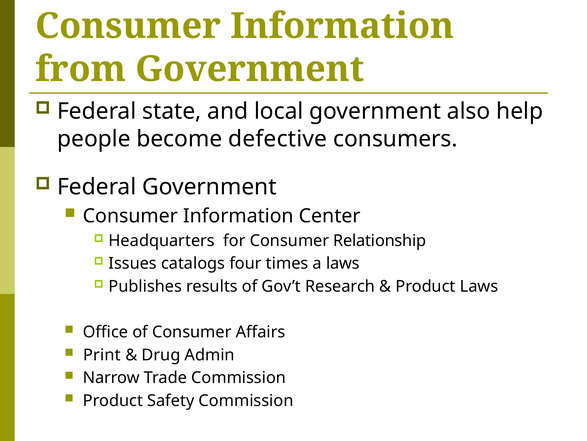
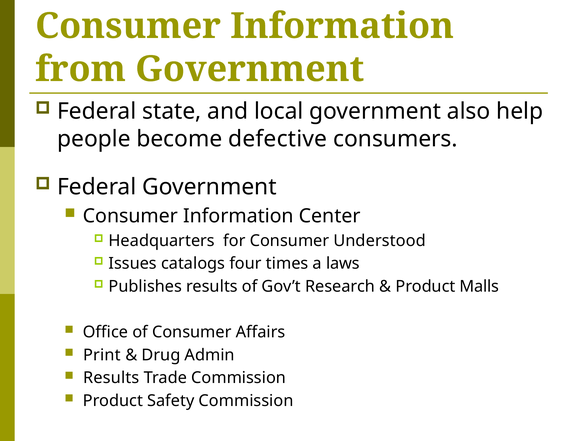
Relationship: Relationship -> Understood (380, 240)
Product Laws: Laws -> Malls (479, 286)
Narrow: Narrow -> Results (111, 377)
